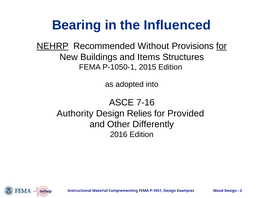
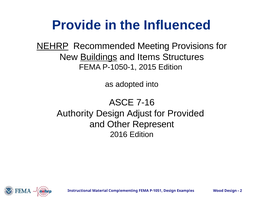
Bearing: Bearing -> Provide (77, 25)
Without: Without -> Meeting (153, 46)
for underline: present -> none (221, 46)
Buildings underline: none -> present (99, 57)
Relies: Relies -> Adjust (139, 113)
Differently: Differently -> Represent (153, 124)
